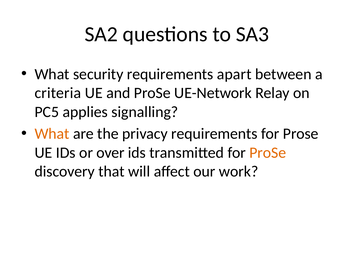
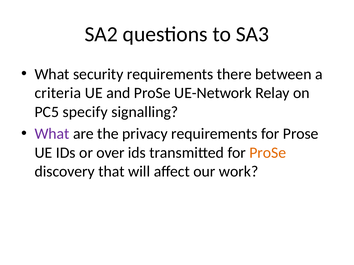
apart: apart -> there (234, 74)
applies: applies -> specify (85, 112)
What colour: orange -> purple (52, 134)
